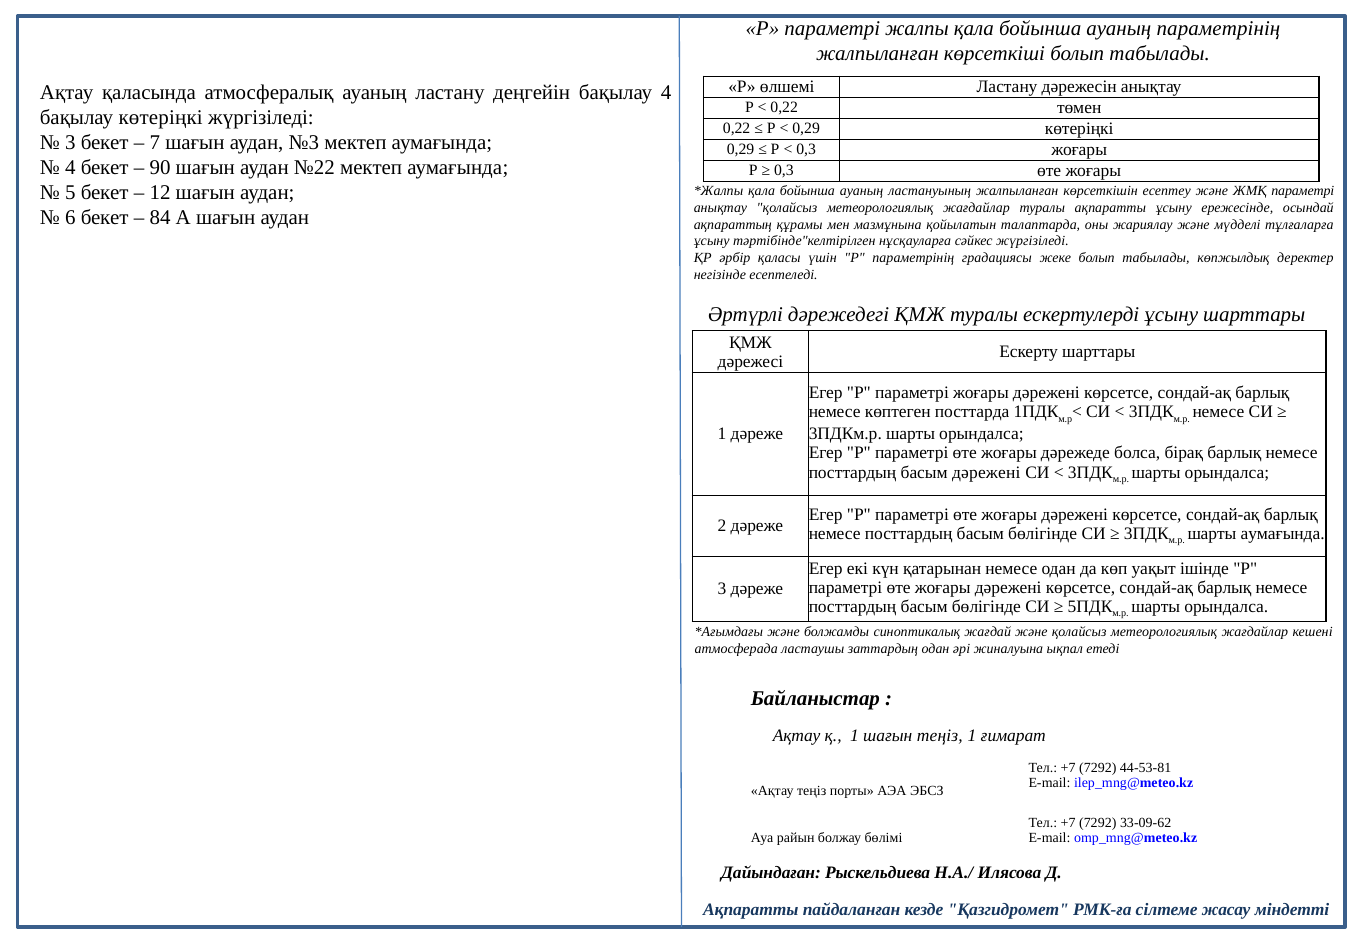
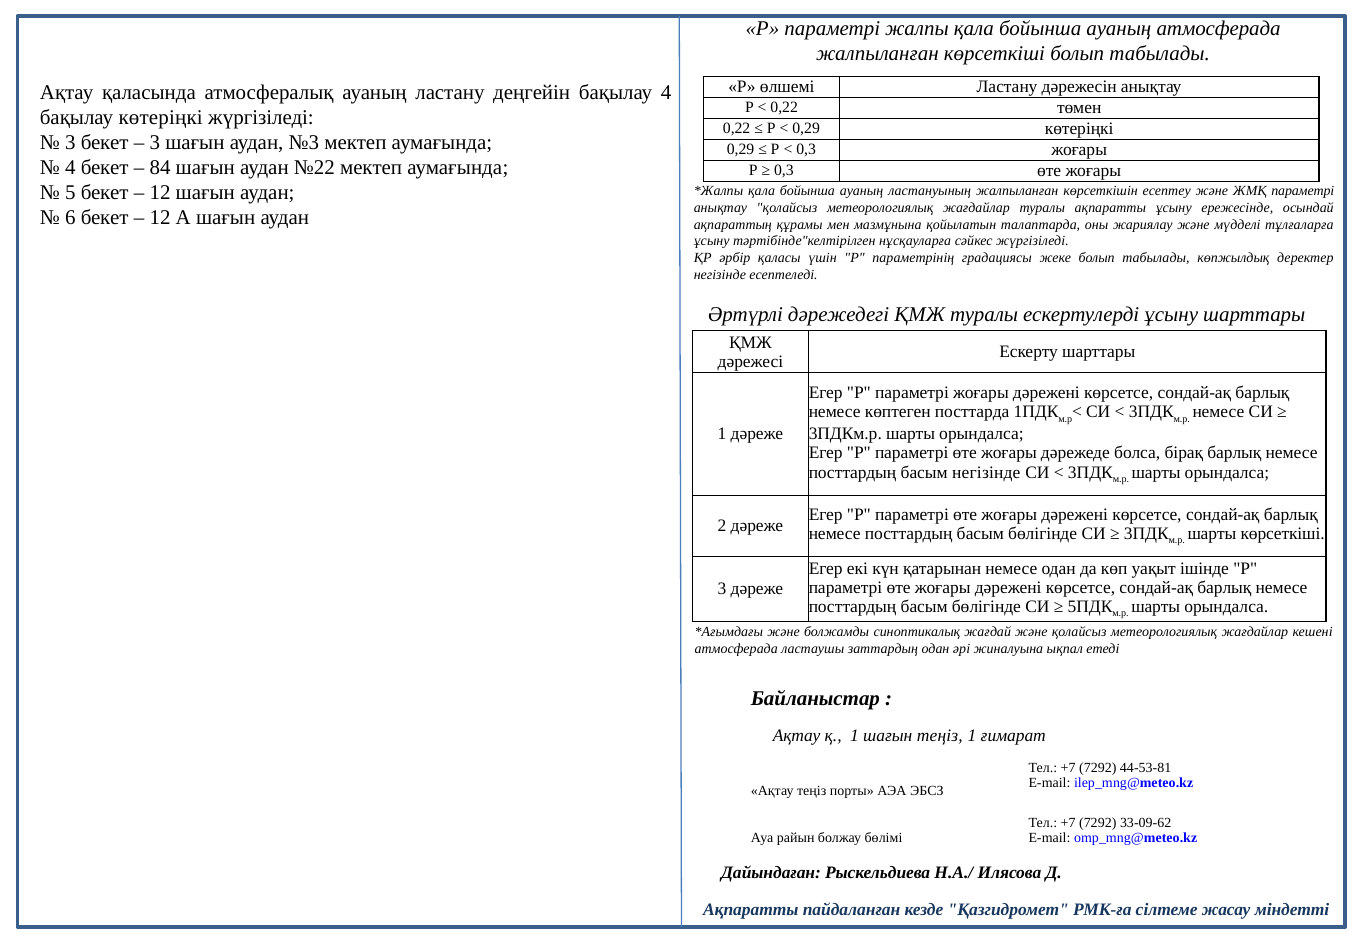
ауаның параметрінің: параметрінің -> атмосферада (1219, 29)
7: 7 -> 3 (155, 143)
90: 90 -> 84 (160, 168)
84: 84 -> 12 (160, 218)
басым дәрежені: дәрежені -> негізінде (986, 473)
шарты аумағында: аумағында -> көрсеткіші (1283, 534)
